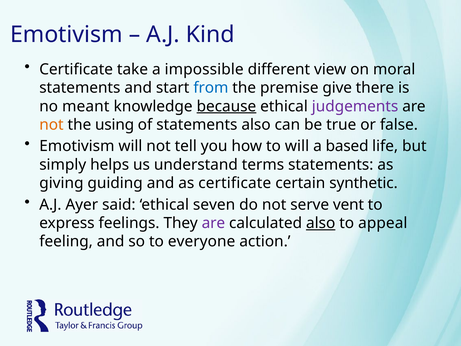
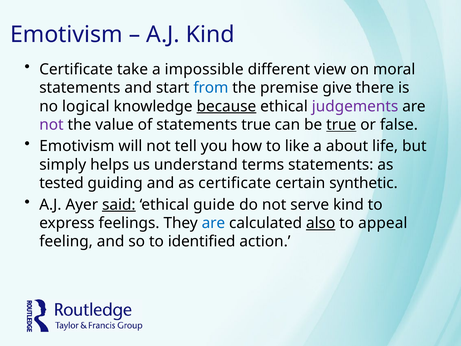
meant: meant -> logical (86, 106)
not colour: orange -> purple (51, 125)
using: using -> value (115, 125)
statements also: also -> true (256, 125)
true underline: none -> present (341, 125)
to will: will -> like (297, 146)
based: based -> about (347, 146)
giving: giving -> tested (61, 183)
said underline: none -> present (119, 205)
seven: seven -> guide (214, 205)
serve vent: vent -> kind (349, 205)
are colour: purple -> blue (213, 223)
everyone: everyone -> identified (202, 241)
